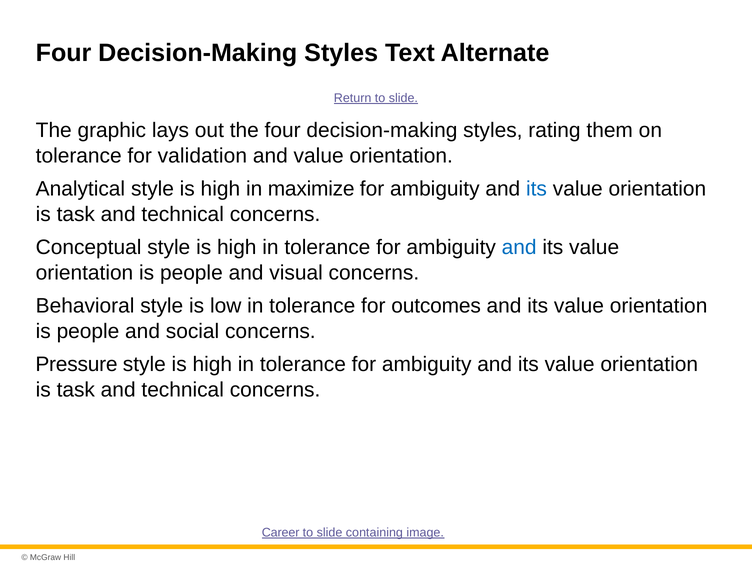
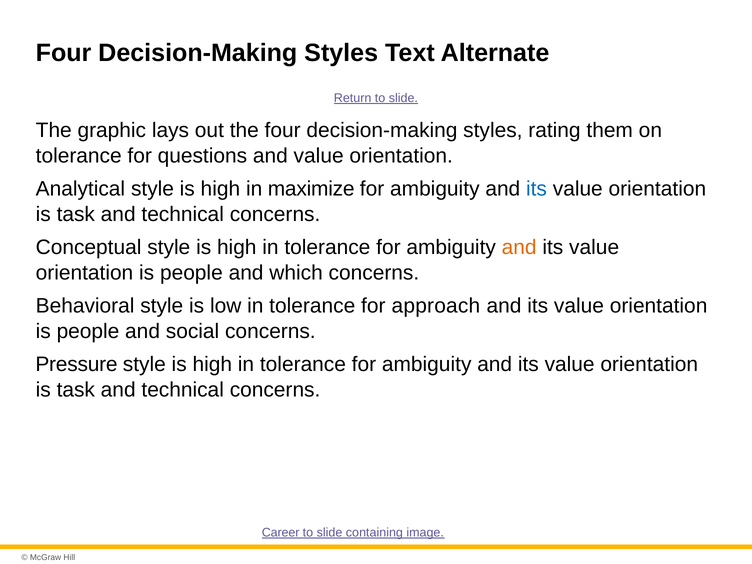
validation: validation -> questions (202, 156)
and colour: blue -> orange (519, 248)
visual: visual -> which (296, 273)
outcomes: outcomes -> approach (436, 306)
